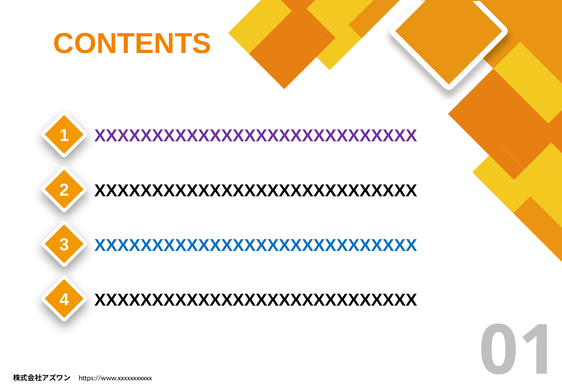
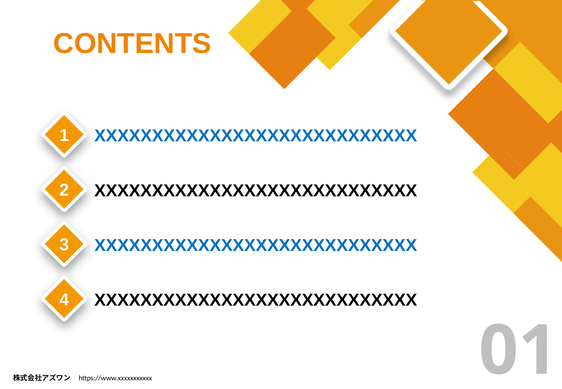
XXXXXXXXXXXXXXXXXXXXXXXXXXXX colour: purple -> blue (256, 136)
